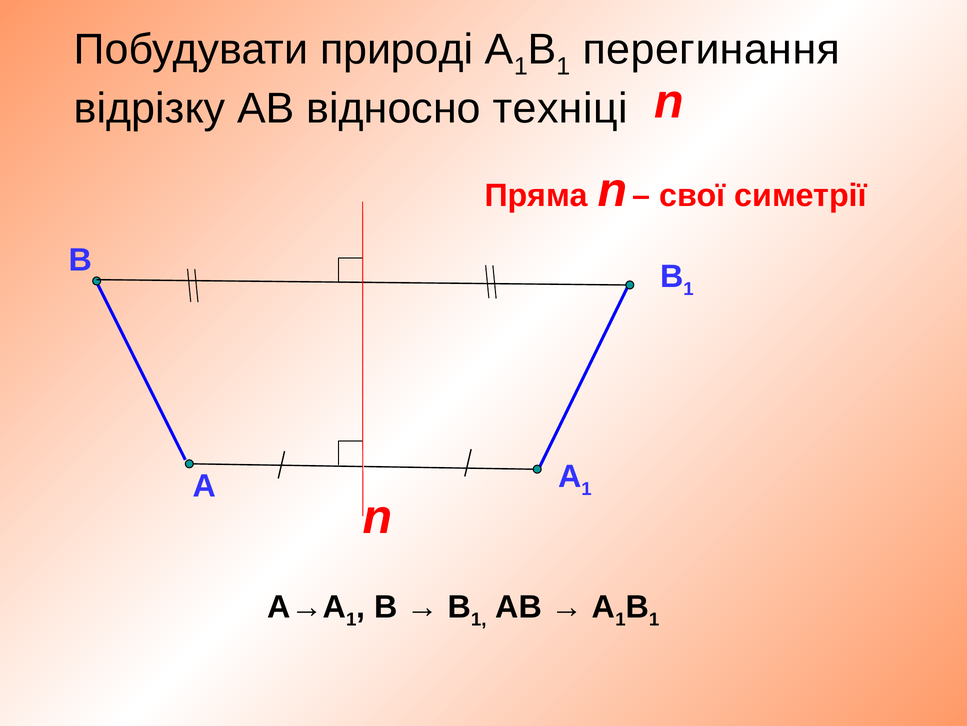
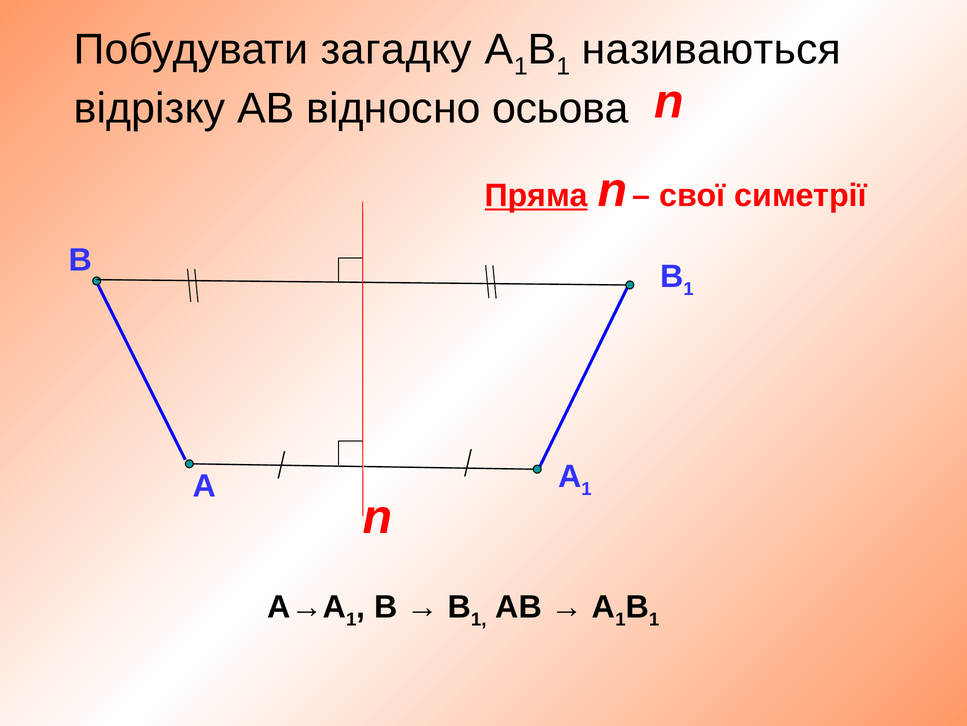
природі: природі -> загадку (396, 50)
перегинання: перегинання -> називаються (712, 50)
техніці: техніці -> осьова (561, 108)
Пряма underline: none -> present (536, 196)
